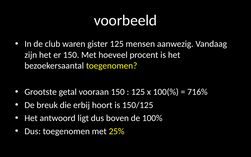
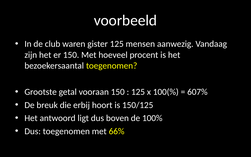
716%: 716% -> 607% (197, 92)
25%: 25% -> 66% (117, 131)
